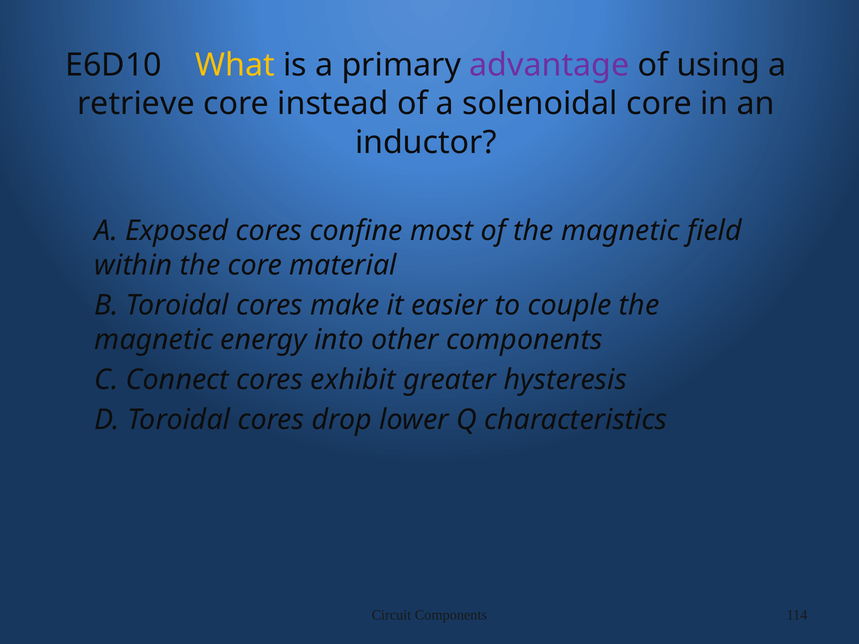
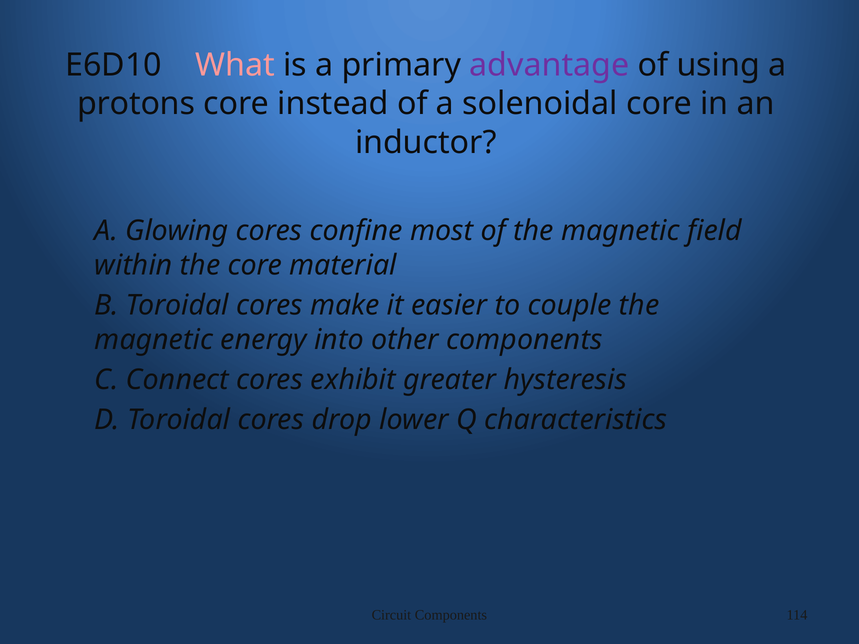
What colour: yellow -> pink (235, 65)
retrieve: retrieve -> protons (136, 104)
Exposed: Exposed -> Glowing (177, 231)
